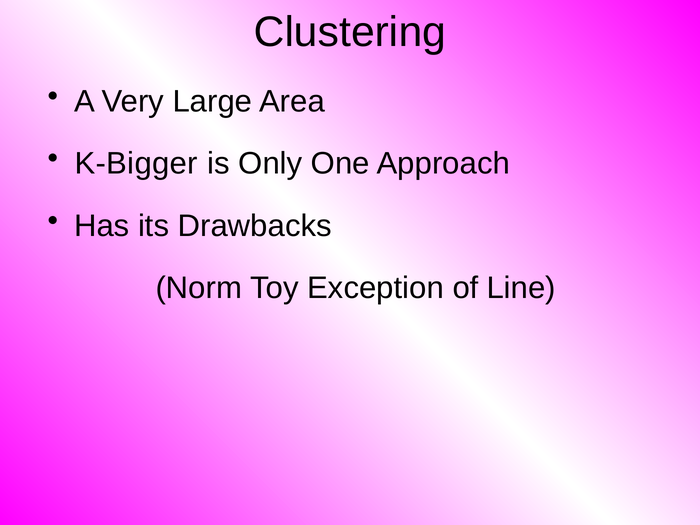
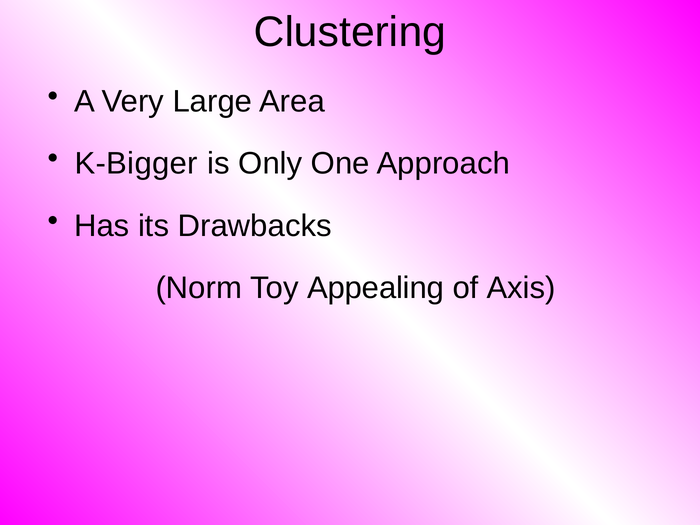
Exception: Exception -> Appealing (376, 288)
Line: Line -> Axis (521, 288)
